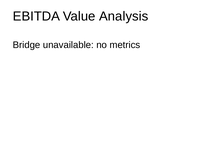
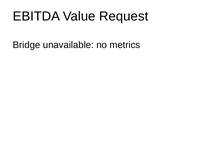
Analysis: Analysis -> Request (124, 16)
